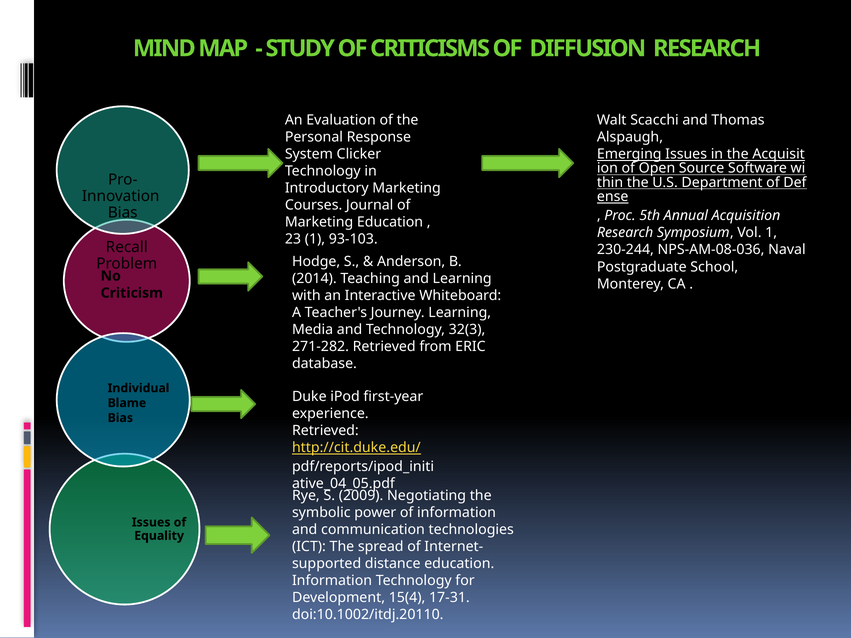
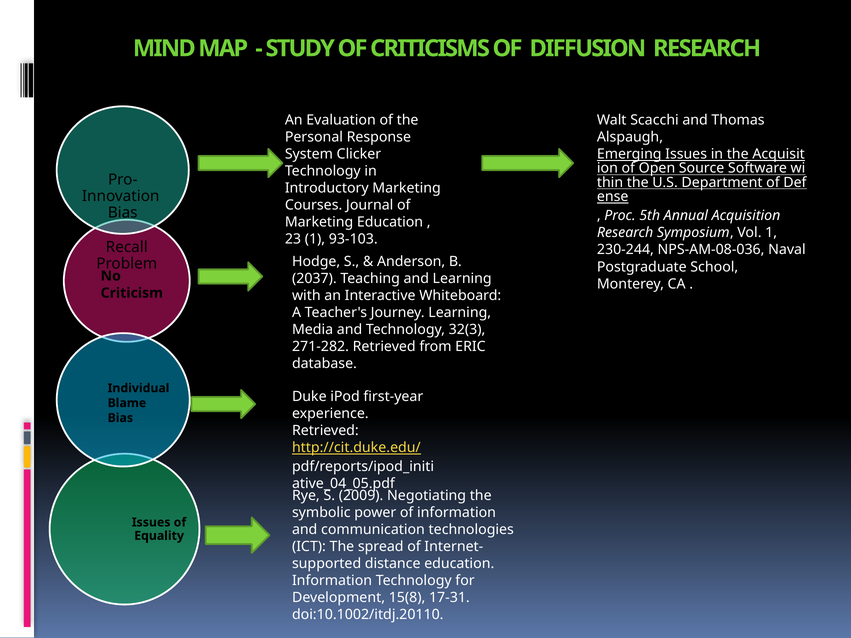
2014: 2014 -> 2037 (314, 279)
15(4: 15(4 -> 15(8 (407, 598)
